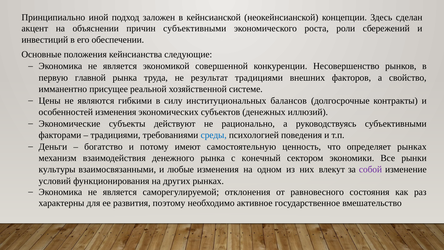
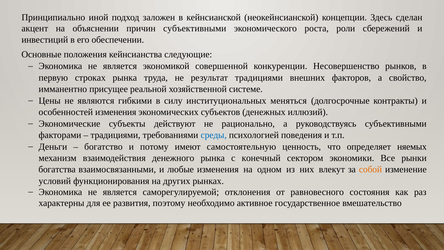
главной: главной -> строках (90, 78)
балансов: балансов -> меняться (289, 101)
определяет рынках: рынках -> няемых (412, 146)
культуры: культуры -> богатства (57, 169)
собой colour: purple -> orange (370, 169)
